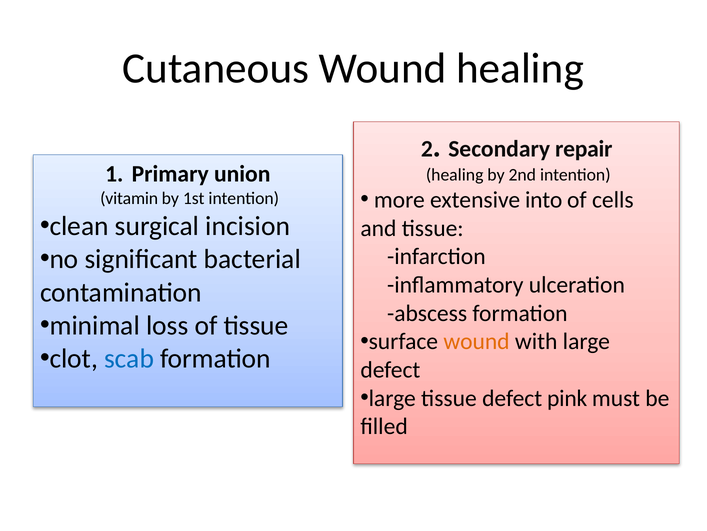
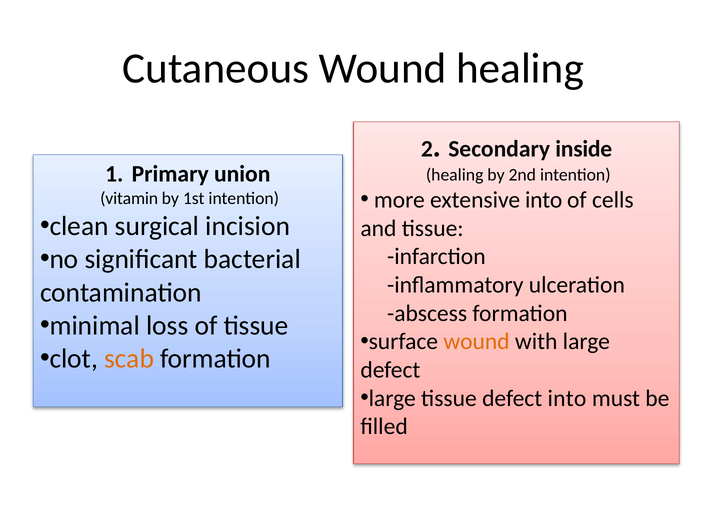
repair: repair -> inside (584, 149)
scab colour: blue -> orange (129, 358)
defect pink: pink -> into (567, 398)
